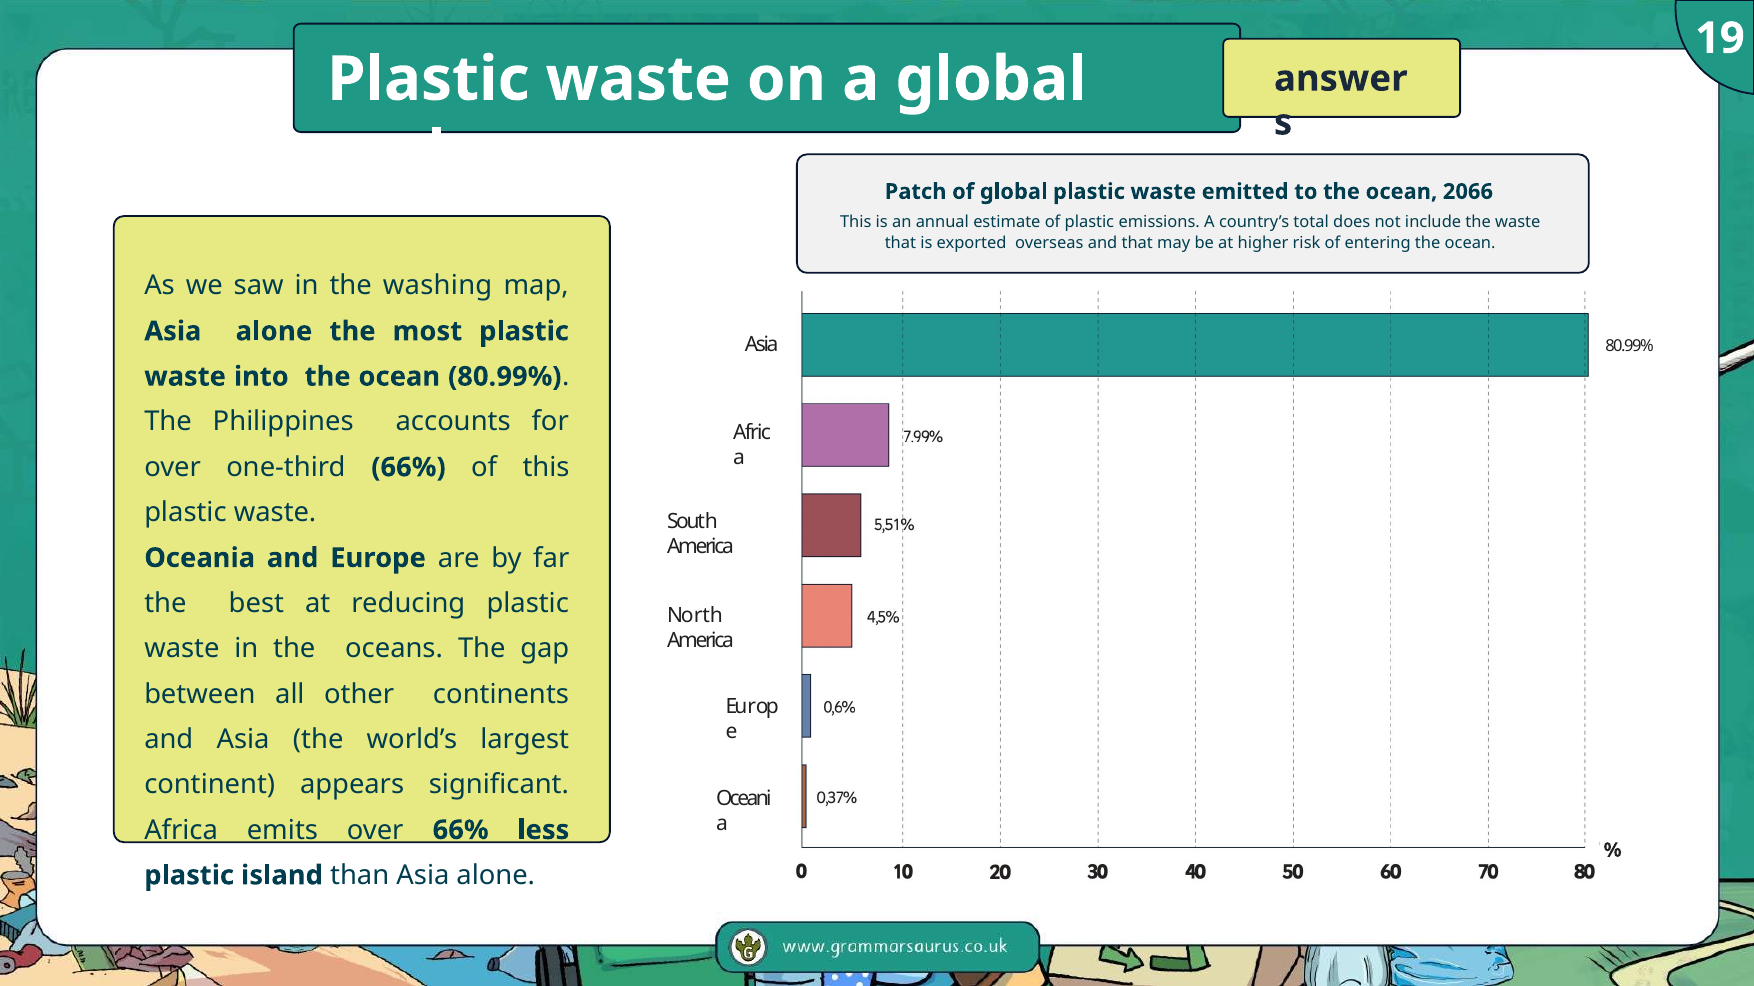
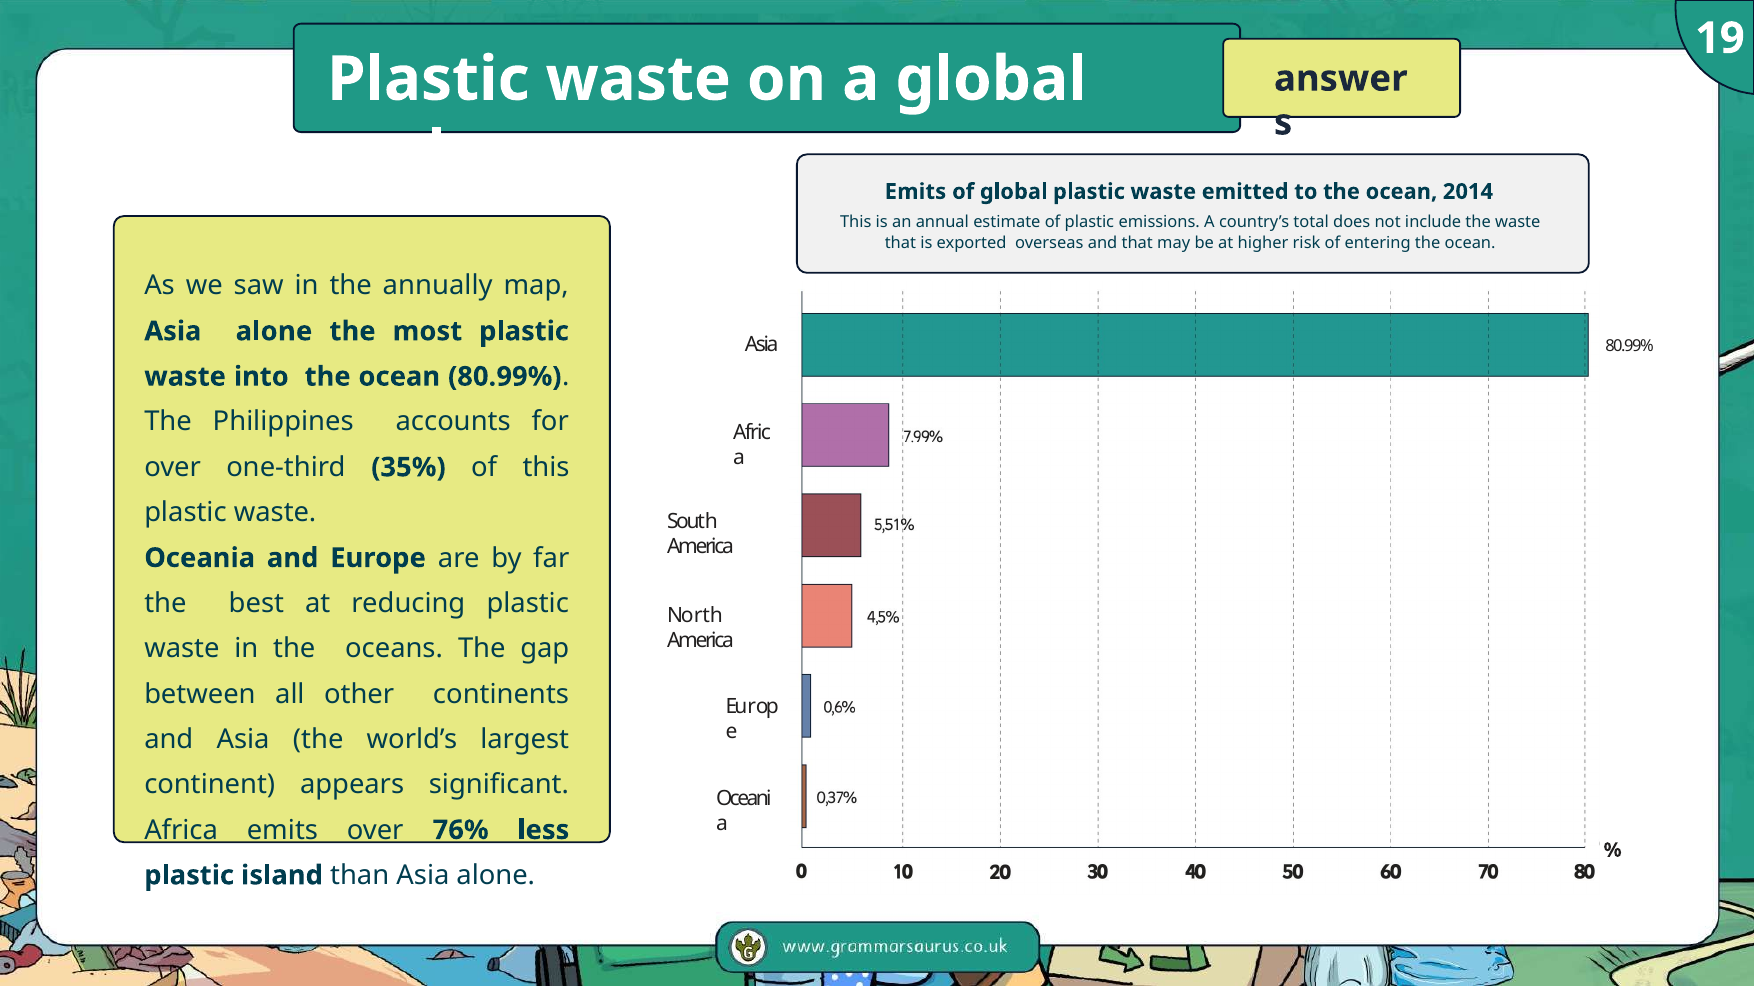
Patch: Patch -> Emits (915, 192)
2066: 2066 -> 2014 (1468, 192)
washing: washing -> annually (438, 286)
one-third 66%: 66% -> 35% (408, 468)
over 66%: 66% -> 76% (461, 831)
